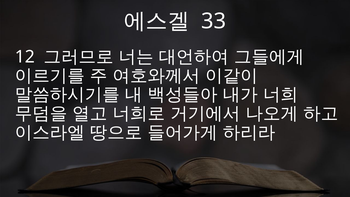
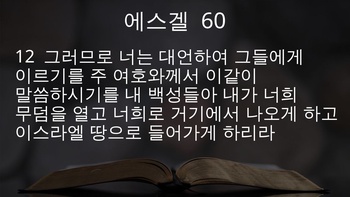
33: 33 -> 60 (214, 21)
